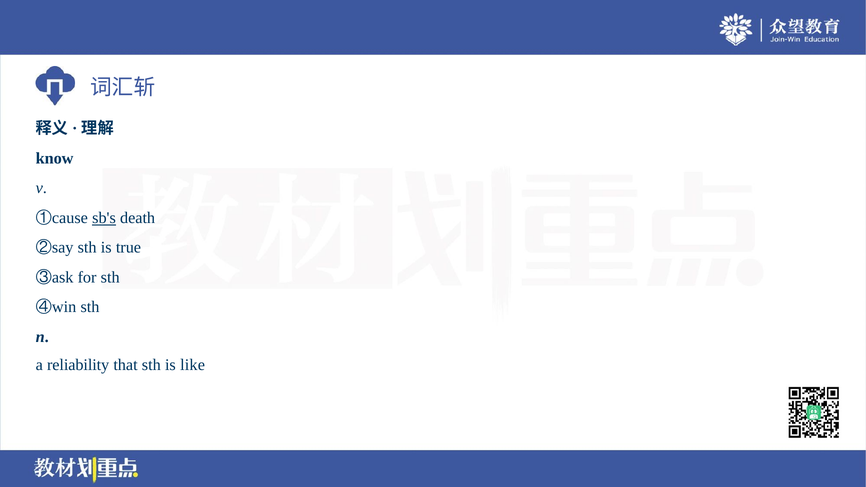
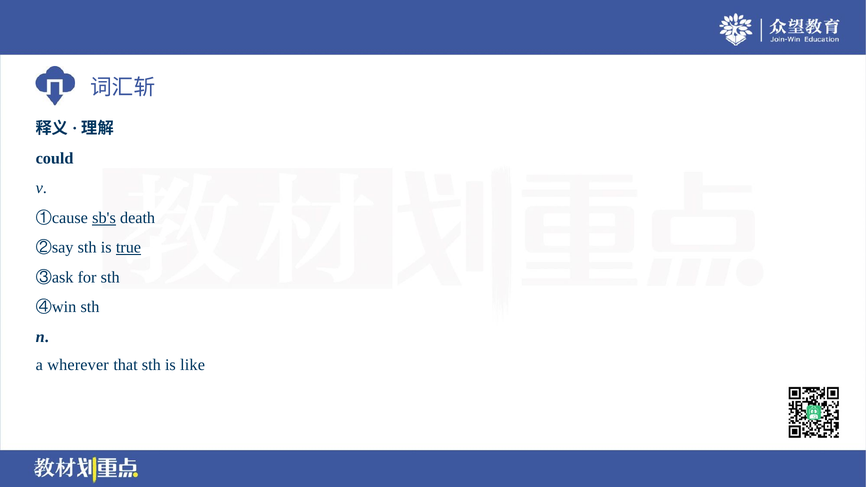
know: know -> could (55, 158)
true underline: none -> present (128, 248)
reliability: reliability -> wherever (78, 365)
